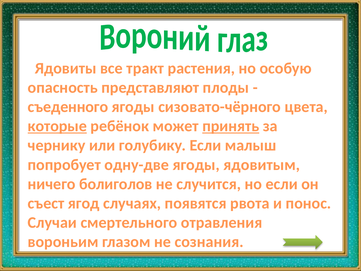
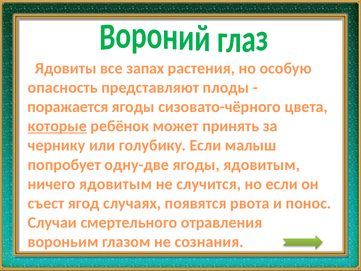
тракт: тракт -> запах (145, 68)
съеденного: съеденного -> поражается (68, 107)
принять underline: present -> none (231, 126)
ничего болиголов: болиголов -> ядовитым (116, 184)
